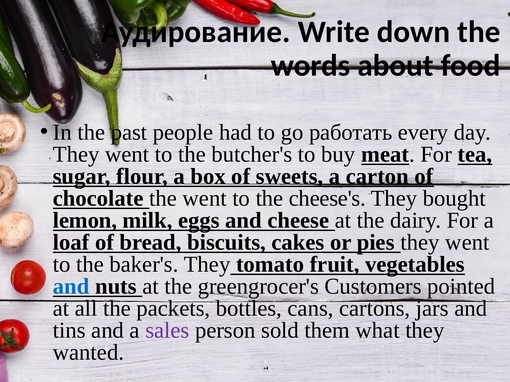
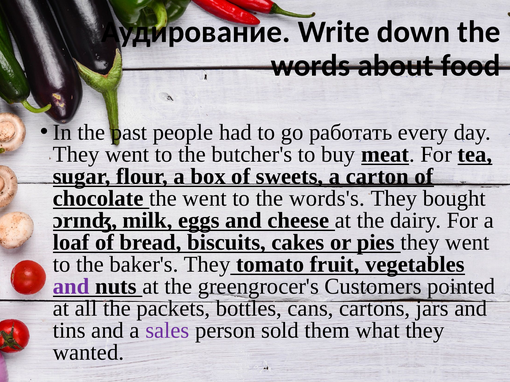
cheese's: cheese's -> words's (327, 199)
lemon: lemon -> ɔrɪnʤ (85, 221)
and colour: blue -> purple (71, 287)
